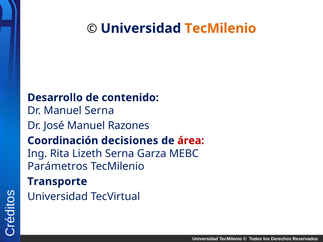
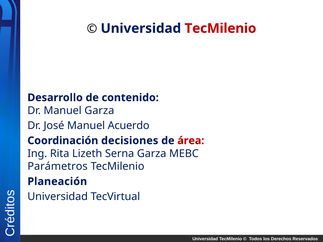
TecMilenio colour: orange -> red (220, 28)
Manuel Serna: Serna -> Garza (99, 111)
Razones: Razones -> Acuerdo (129, 126)
Transporte: Transporte -> Planeación (57, 182)
